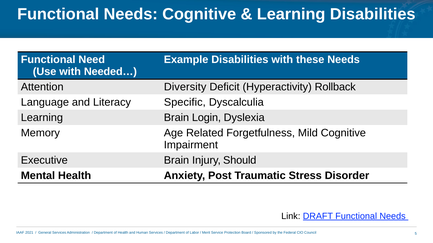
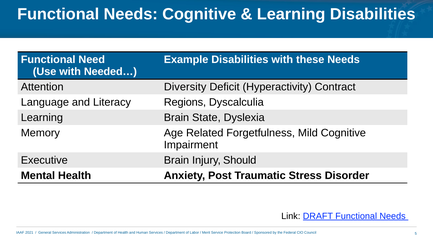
Rollback: Rollback -> Contract (335, 87)
Specific: Specific -> Regions (185, 103)
Login: Login -> State (206, 118)
